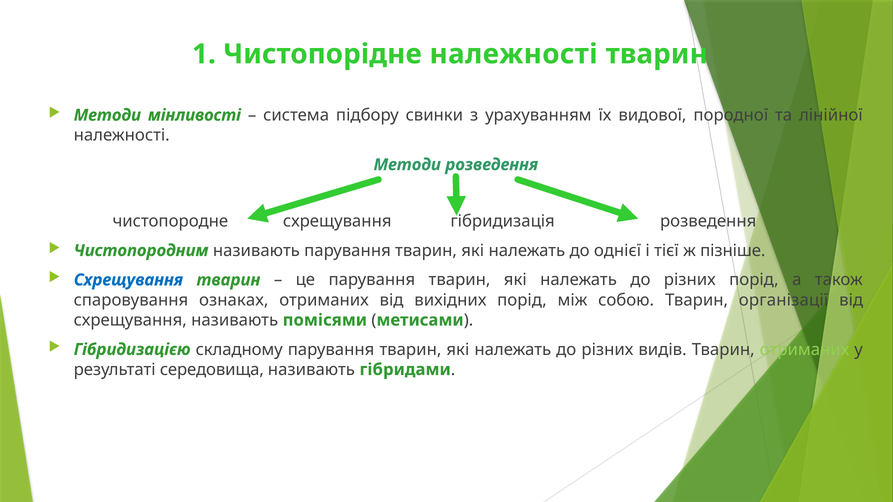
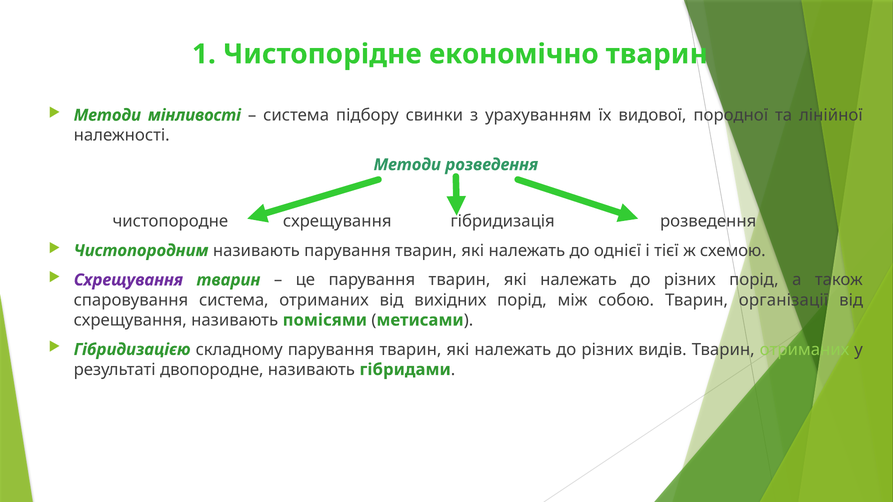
Чистопорідне належності: належності -> економічно (514, 54)
пізніше: пізніше -> схемою (733, 251)
Схрещування colour: blue -> purple (128, 280)
спаровування ознаках: ознаках -> система (234, 300)
середовища: середовища -> двопородне (212, 370)
